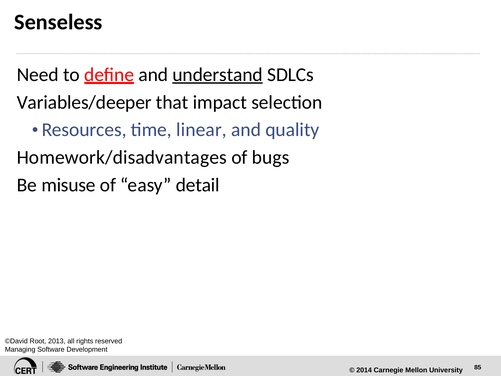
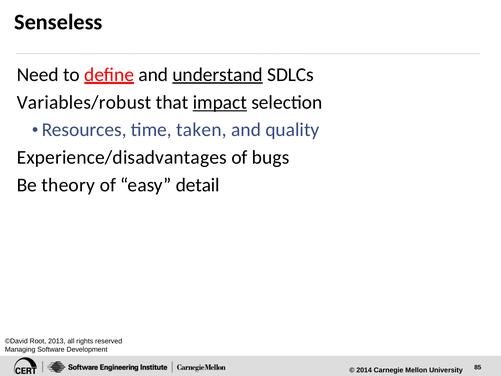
Variables/deeper: Variables/deeper -> Variables/robust (84, 102)
impact underline: none -> present (220, 102)
linear: linear -> taken (201, 130)
Homework/disadvantages: Homework/disadvantages -> Experience/disadvantages (122, 157)
misuse: misuse -> theory (68, 185)
